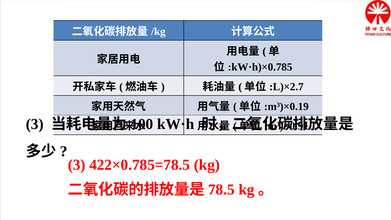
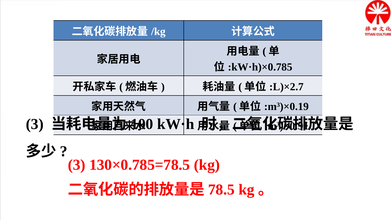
422×0.785=78.5: 422×0.785=78.5 -> 130×0.785=78.5 (140, 165)
